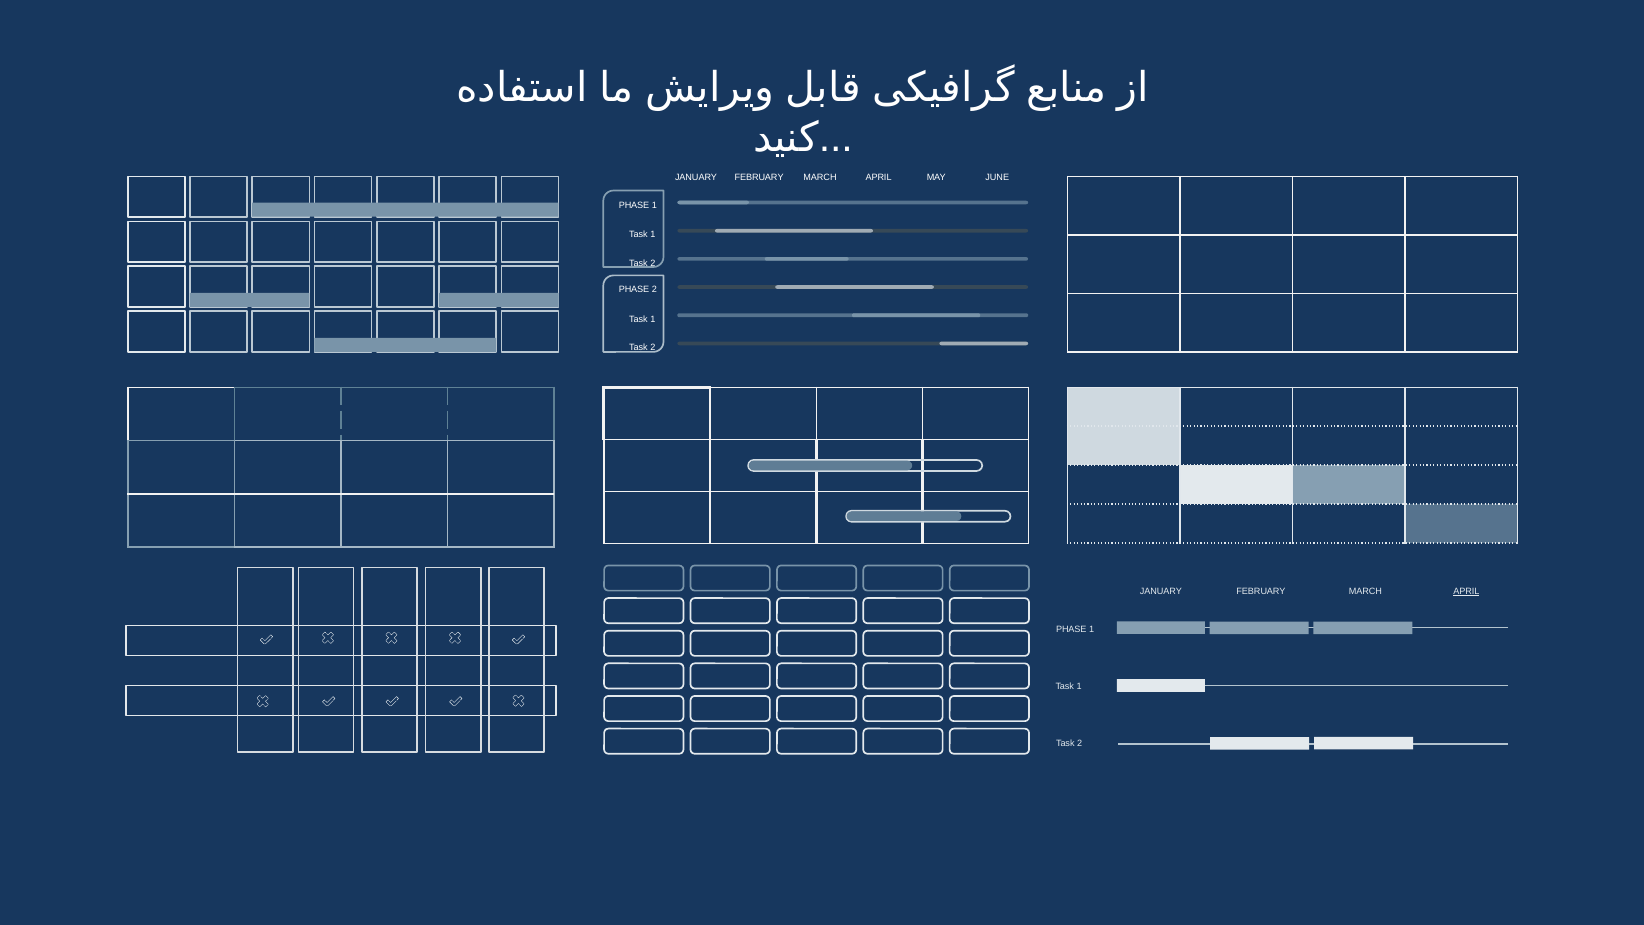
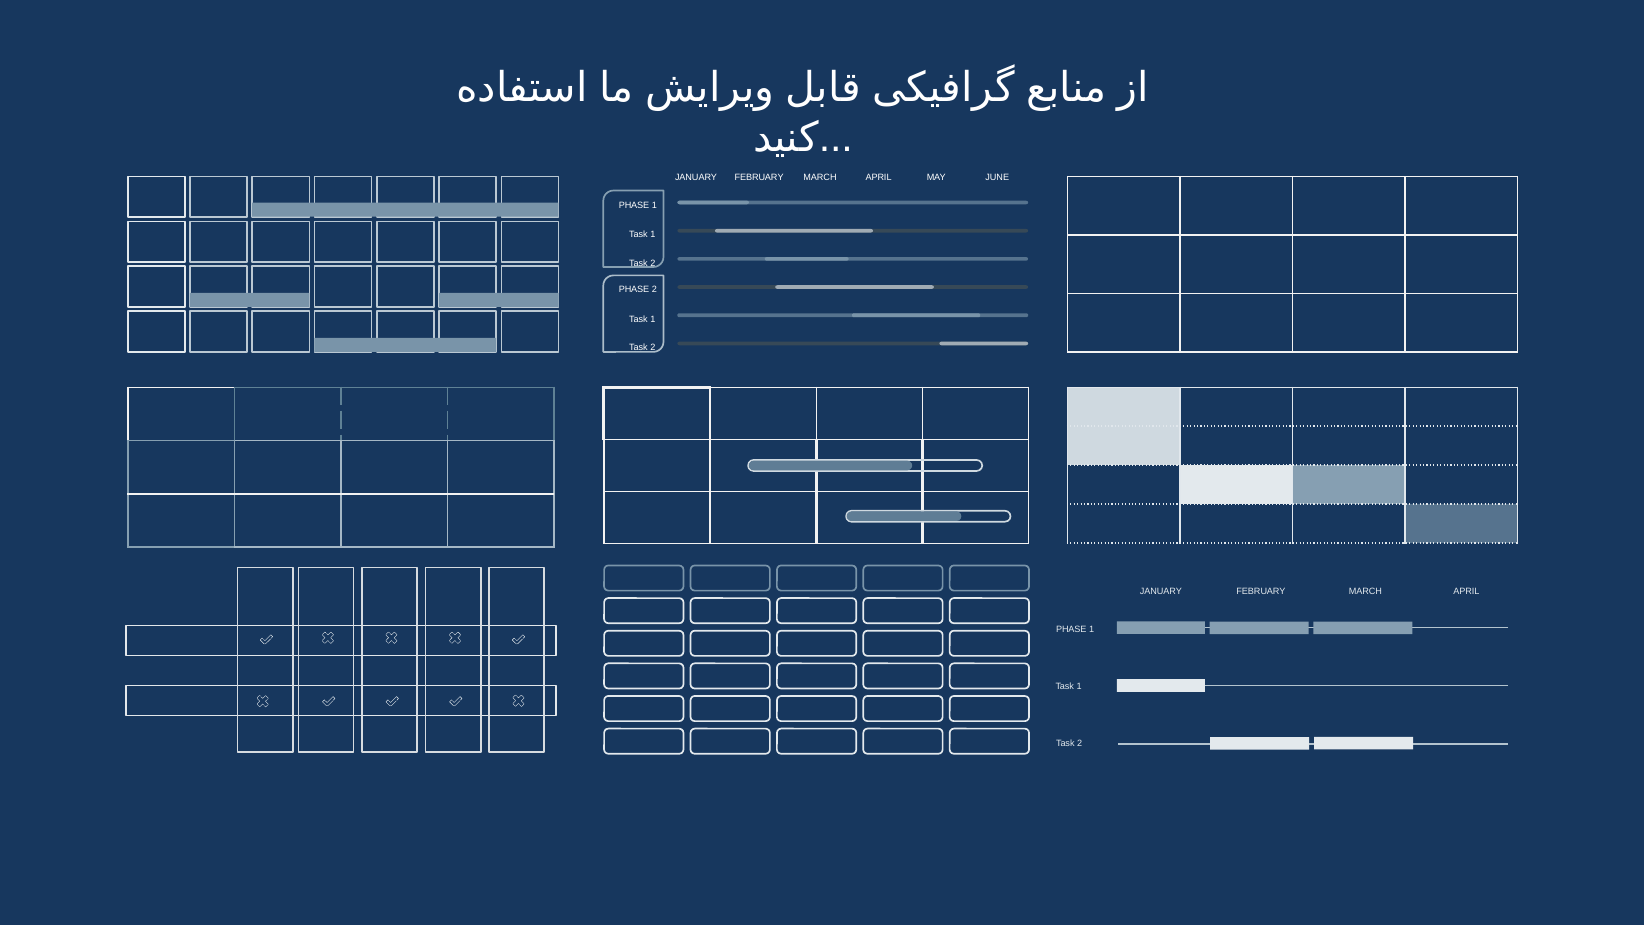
APRIL underline: present -> none (1466, 591)
